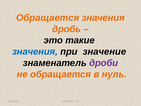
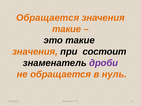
дробь: дробь -> такие (67, 29)
значения colour: blue -> orange (35, 52)
значение: значение -> состоит (104, 52)
